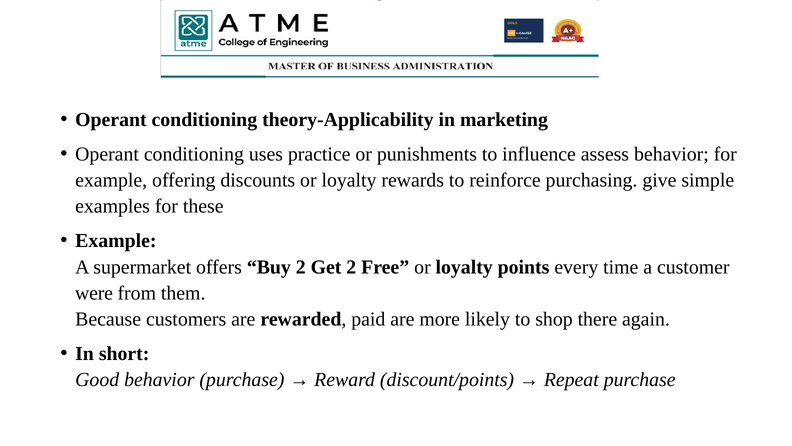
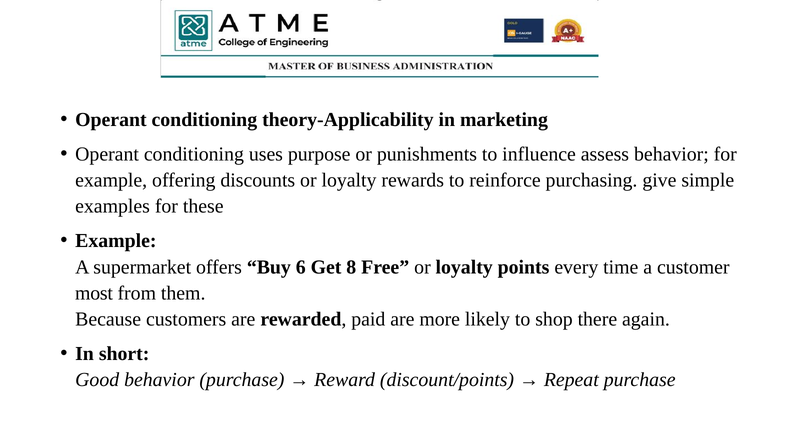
practice: practice -> purpose (319, 154)
Buy 2: 2 -> 6 (301, 267)
Get 2: 2 -> 8 (351, 267)
were: were -> most (94, 293)
